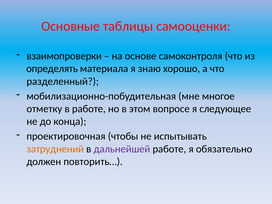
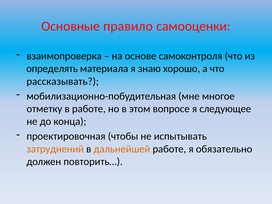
таблицы: таблицы -> правило (128, 26)
взаимопроверки: взаимопроверки -> взаимопроверка (64, 56)
разделенный: разделенный -> рассказывать (63, 81)
дальнейшей colour: purple -> orange (122, 149)
